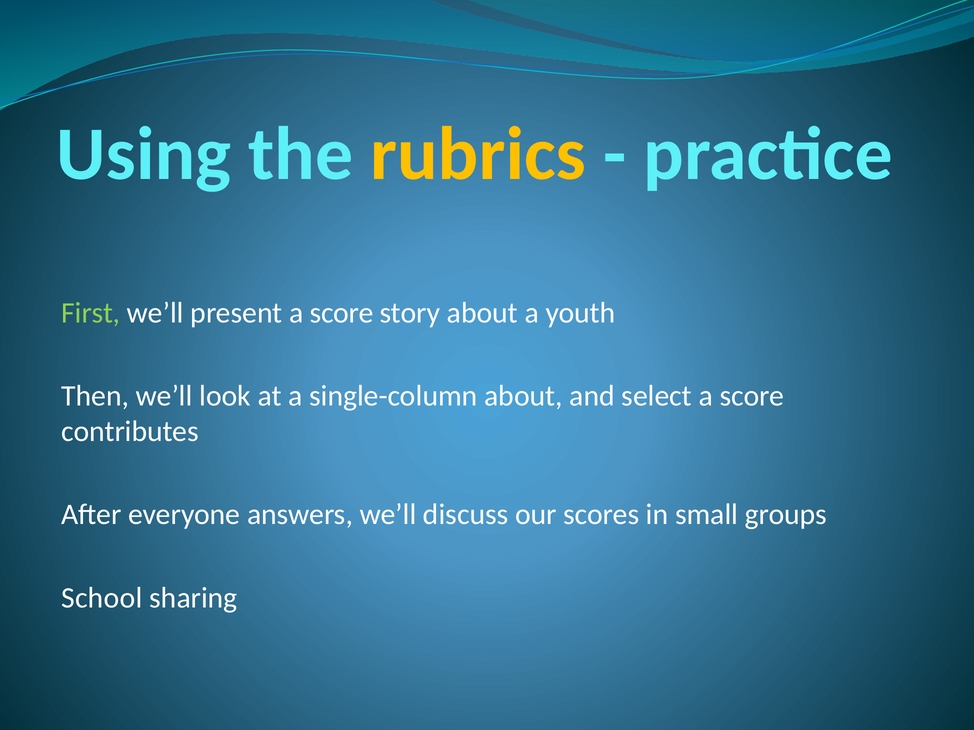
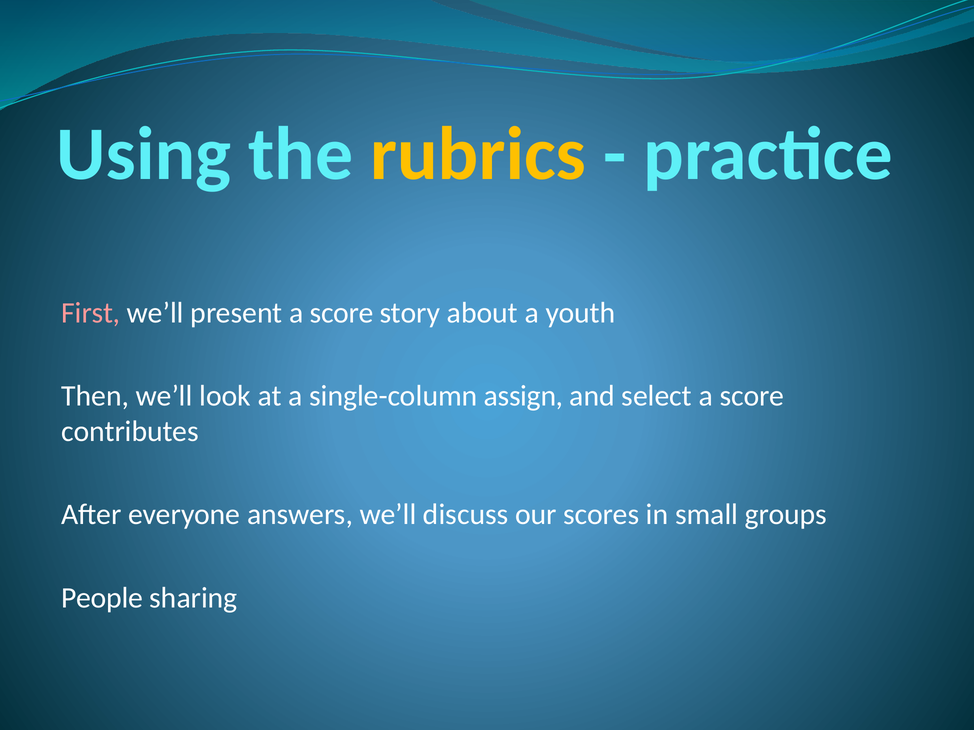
First colour: light green -> pink (91, 313)
single-column about: about -> assign (524, 396)
School: School -> People (102, 598)
